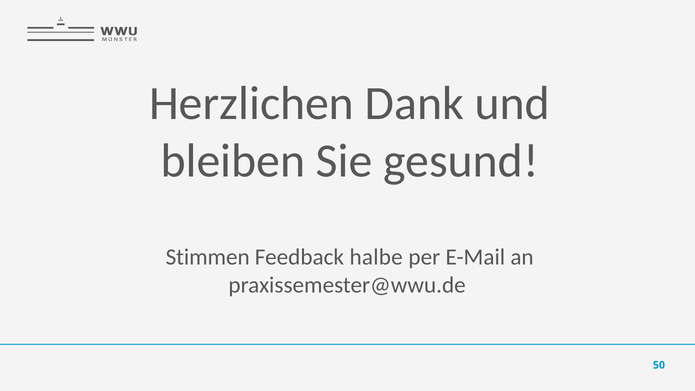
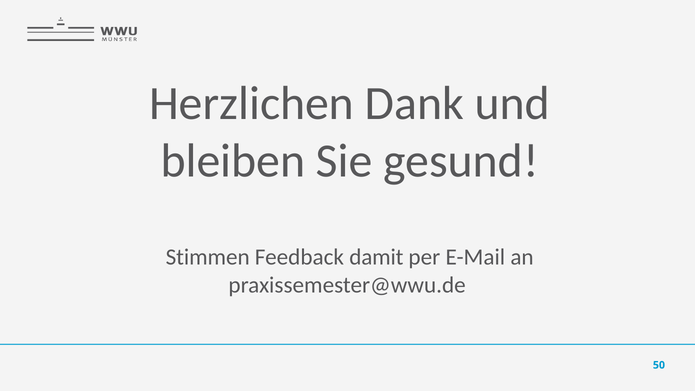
halbe: halbe -> damit (376, 257)
